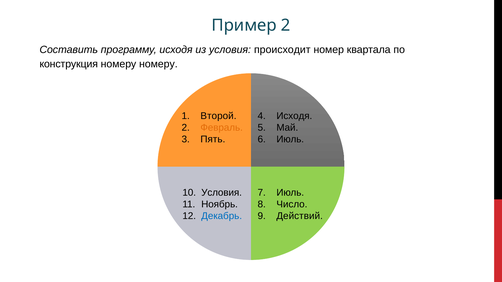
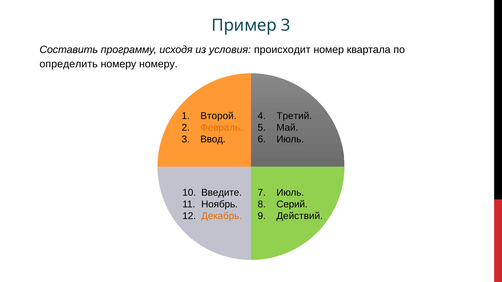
Пример 2: 2 -> 3 (286, 25)
конструкция: конструкция -> определить (69, 64)
4 Исходя: Исходя -> Третий (294, 116)
Пять: Пять -> Ввод (213, 140)
Условия: Условия -> Введите (222, 193)
Число: Число -> Серий (292, 205)
Декабрь colour: blue -> orange (222, 216)
